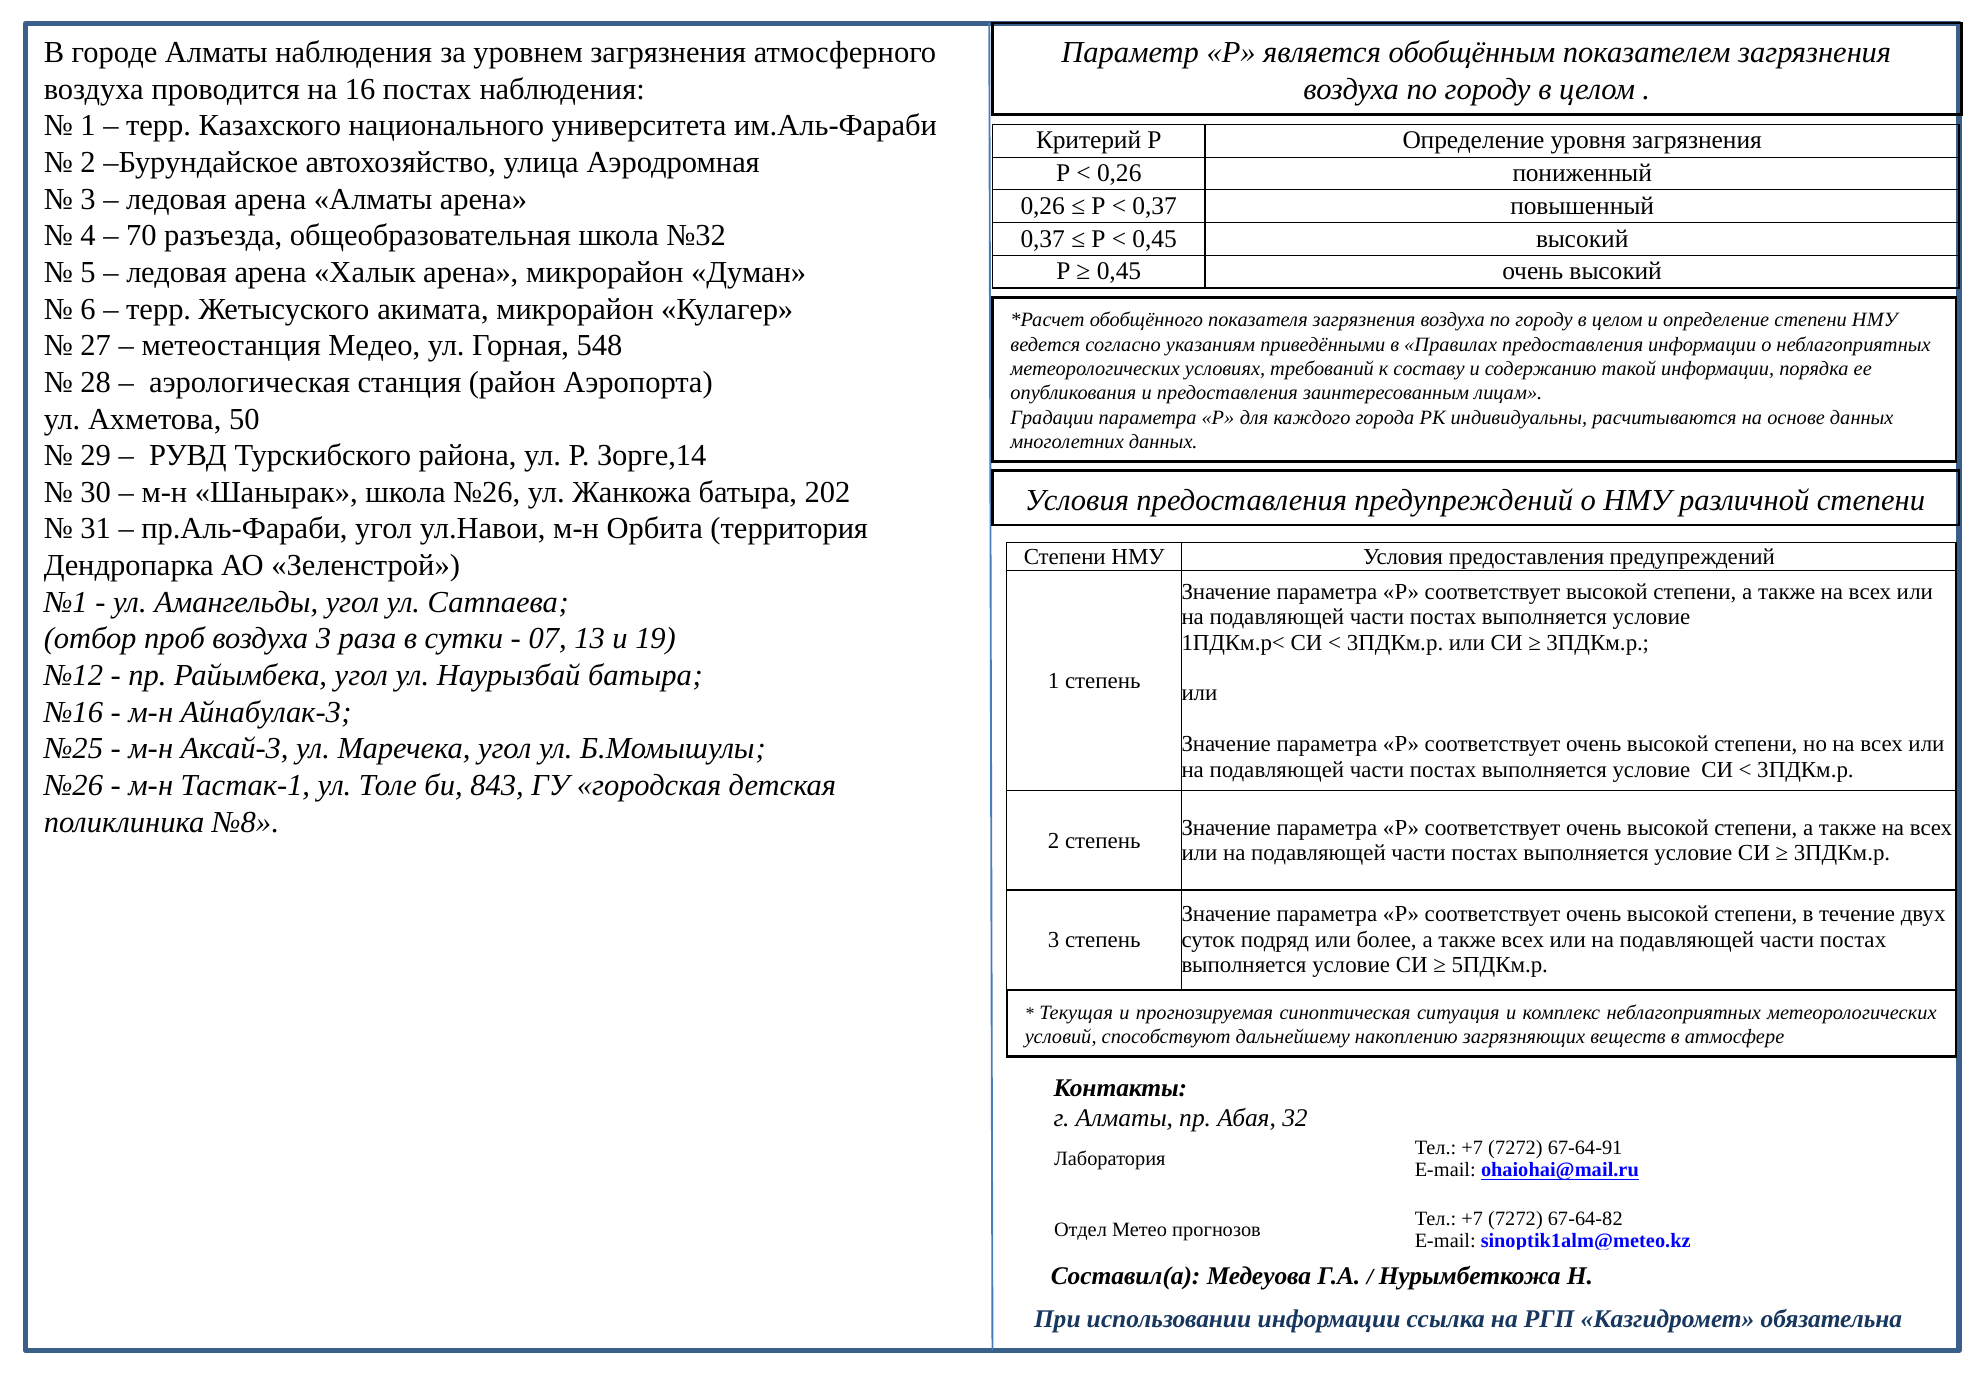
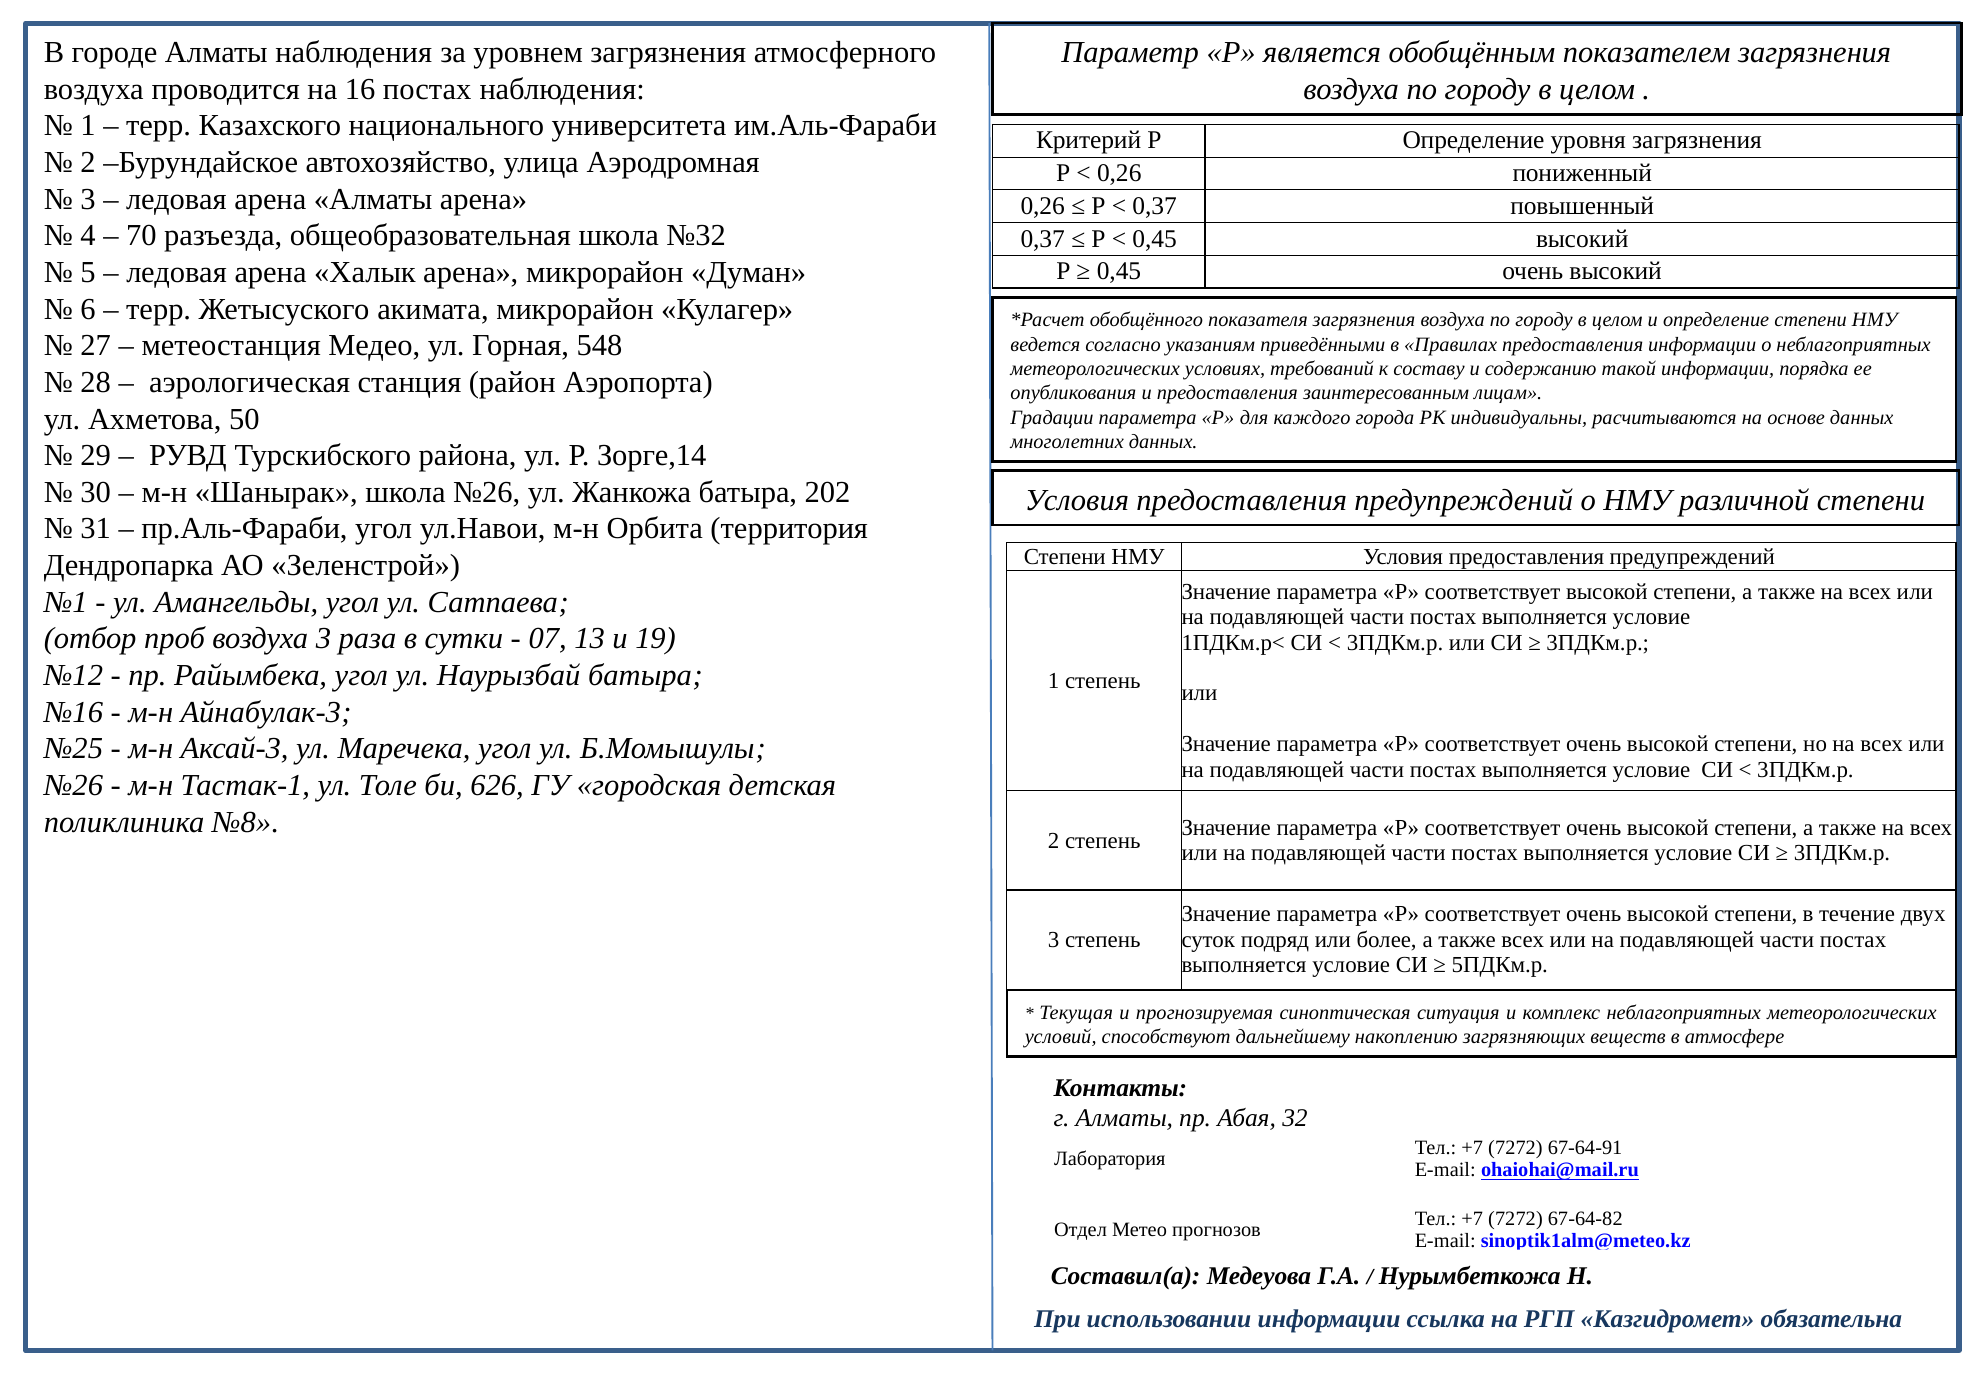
843: 843 -> 626 (497, 786)
